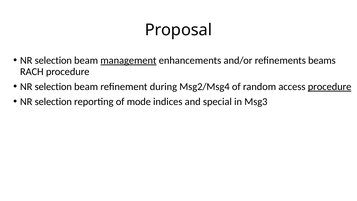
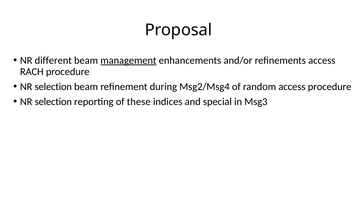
selection: selection -> different (53, 60)
refinements beams: beams -> access (322, 60)
procedure underline: present -> none (330, 87)
mode: mode -> these (139, 102)
